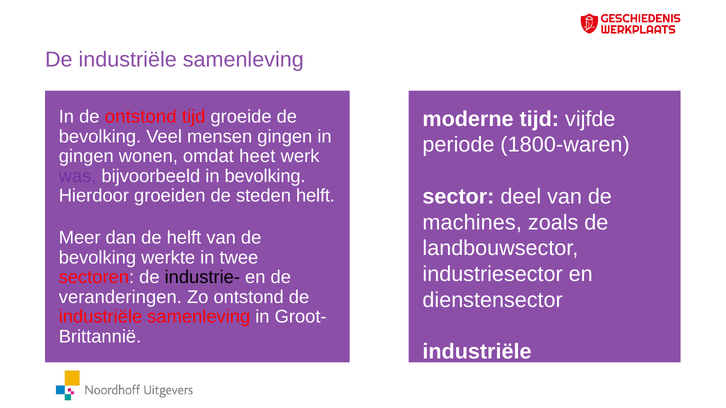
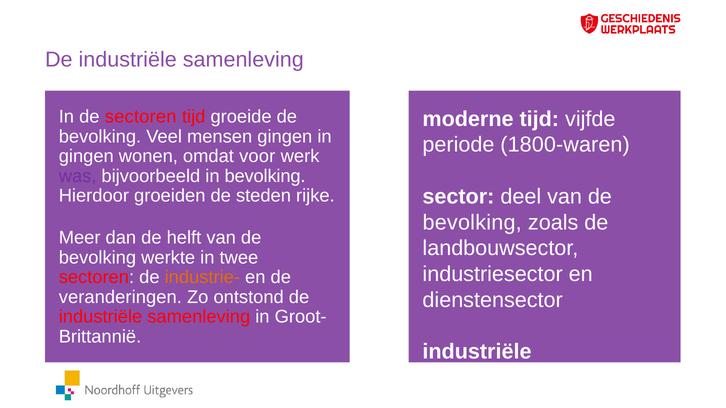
de ontstond: ontstond -> sectoren (141, 117)
heet: heet -> voor (257, 156)
steden helft: helft -> rijke (315, 196)
machines: machines -> bevolking (472, 223)
industrie- colour: black -> orange (202, 278)
